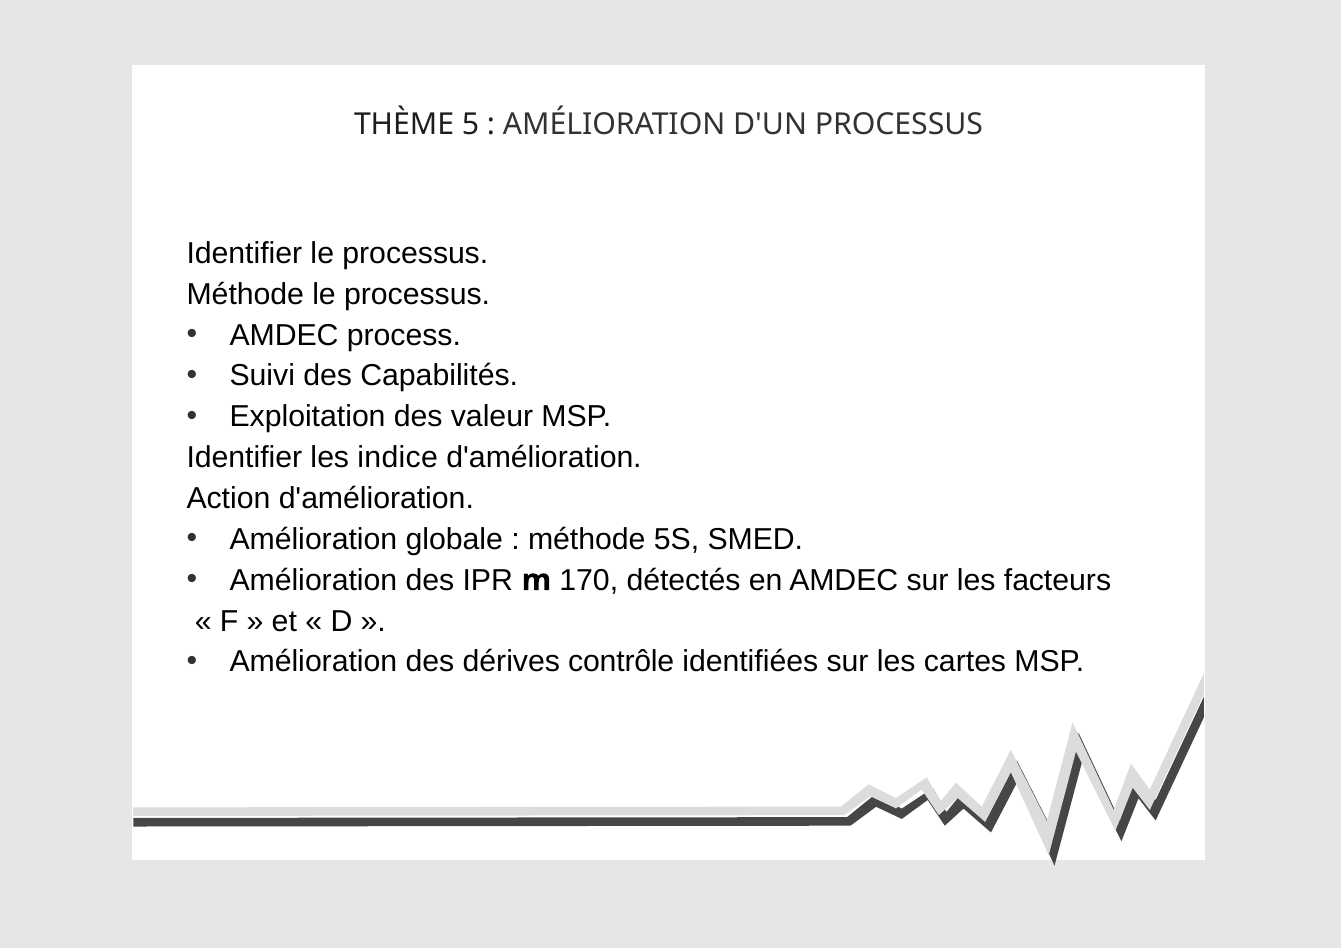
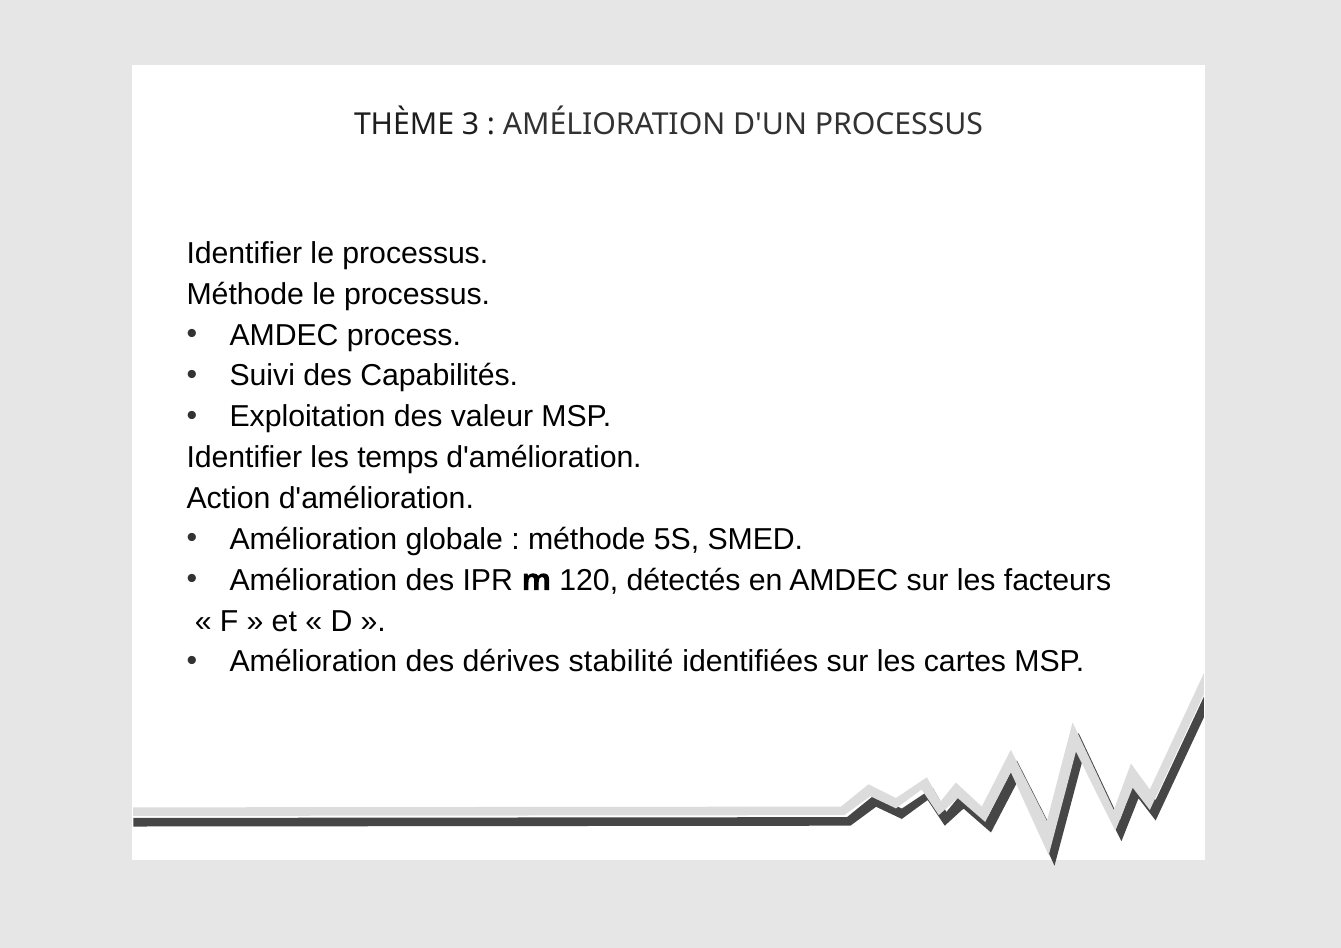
5: 5 -> 3 (471, 125)
indice: indice -> temps (398, 458)
170: 170 -> 120 (589, 580)
contrôle: contrôle -> stabilité (621, 662)
